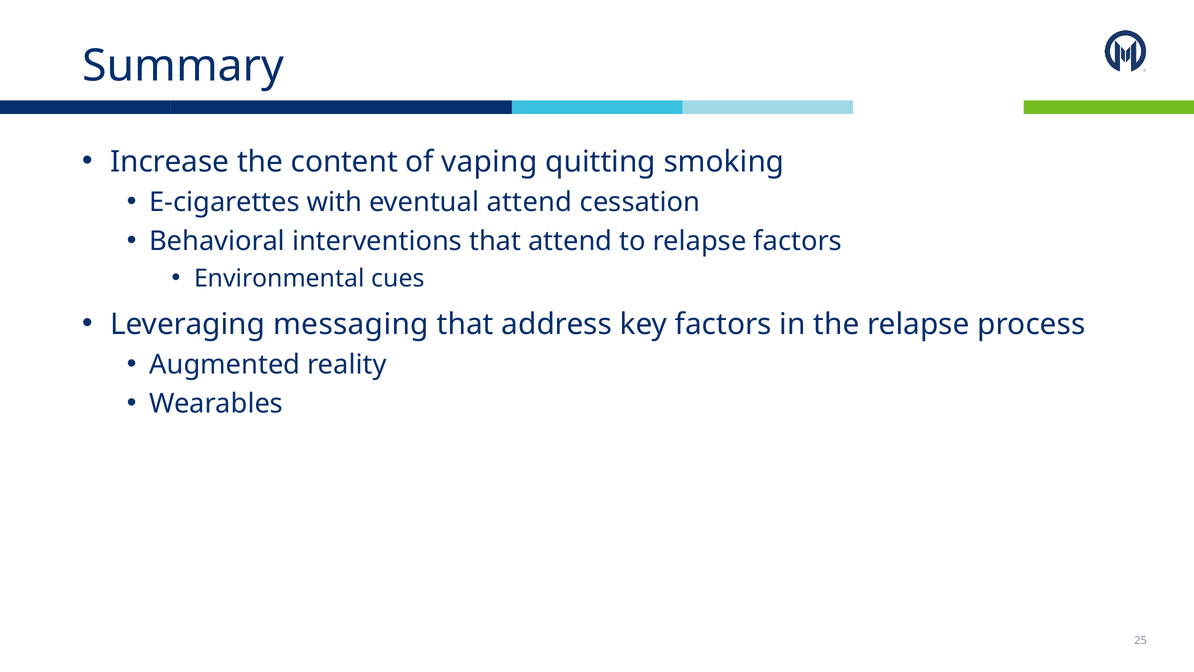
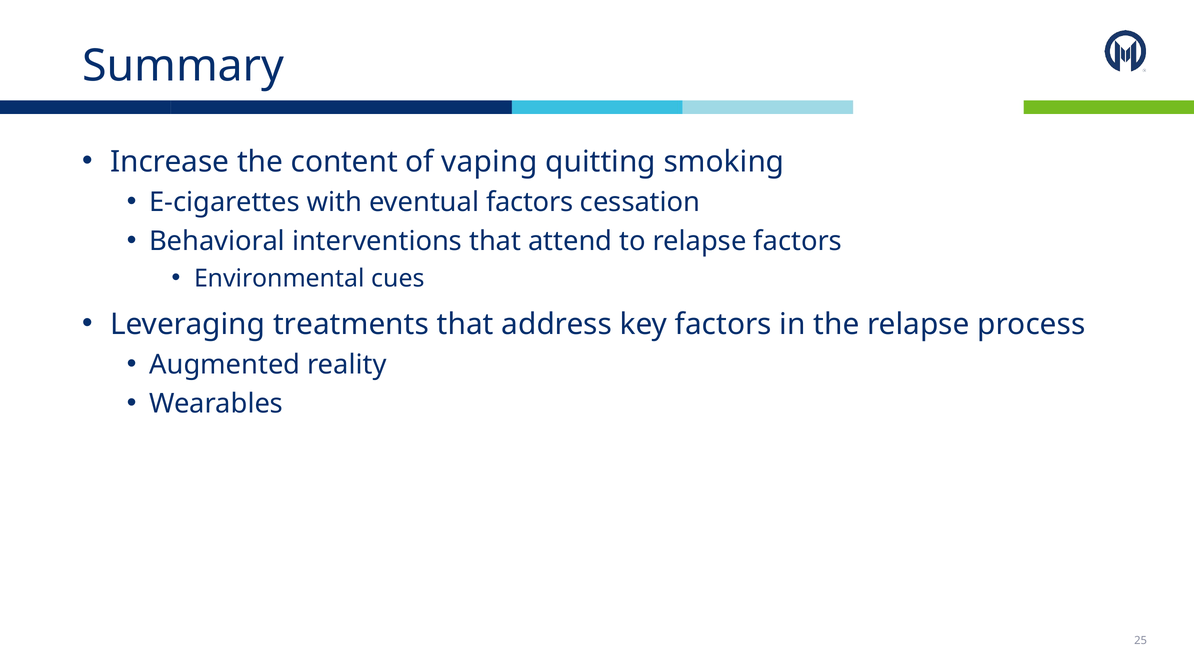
eventual attend: attend -> factors (530, 202)
messaging: messaging -> treatments (351, 324)
